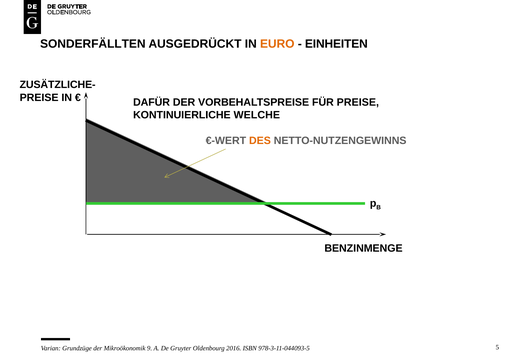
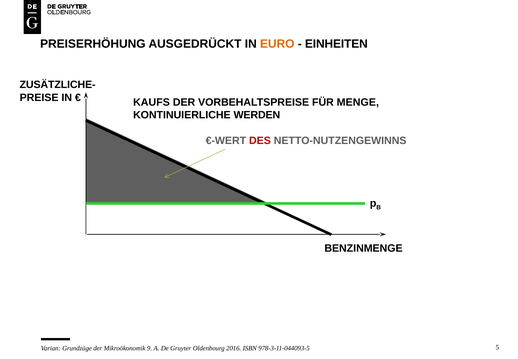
SONDERFÄLLTEN: SONDERFÄLLTEN -> PREISERHÖHUNG (93, 44)
DAFÜR: DAFÜR -> KAUFS (151, 102)
FÜR PREISE: PREISE -> MENGE (358, 102)
WELCHE: WELCHE -> WERDEN (257, 115)
DES colour: orange -> red (260, 141)
